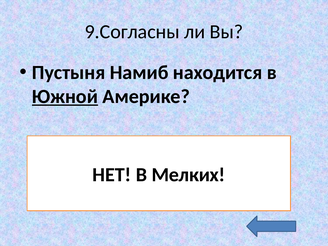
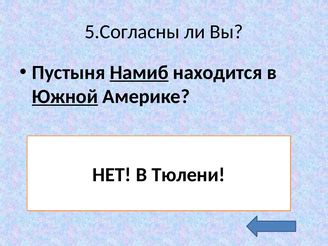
9.Согласны: 9.Согласны -> 5.Согласны (132, 32)
Намиб underline: none -> present (139, 72)
Мелких: Мелких -> Тюлени (188, 175)
